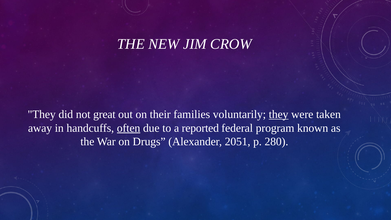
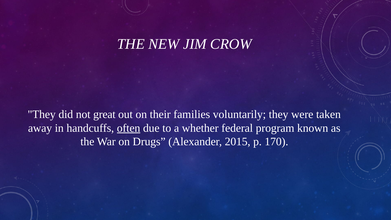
they underline: present -> none (279, 114)
reported: reported -> whether (200, 128)
2051: 2051 -> 2015 (238, 142)
280: 280 -> 170 (276, 142)
